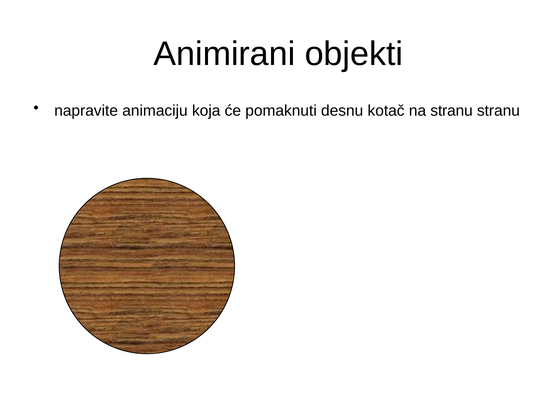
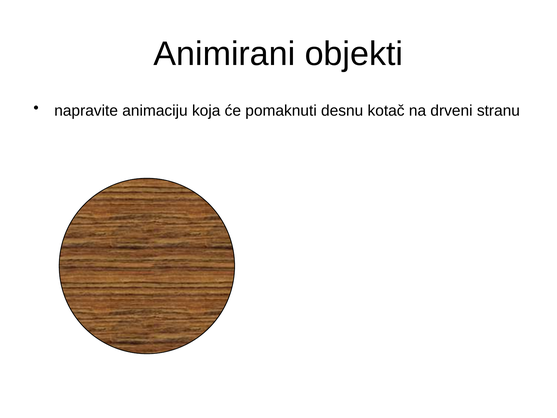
na stranu: stranu -> drveni (451, 111)
